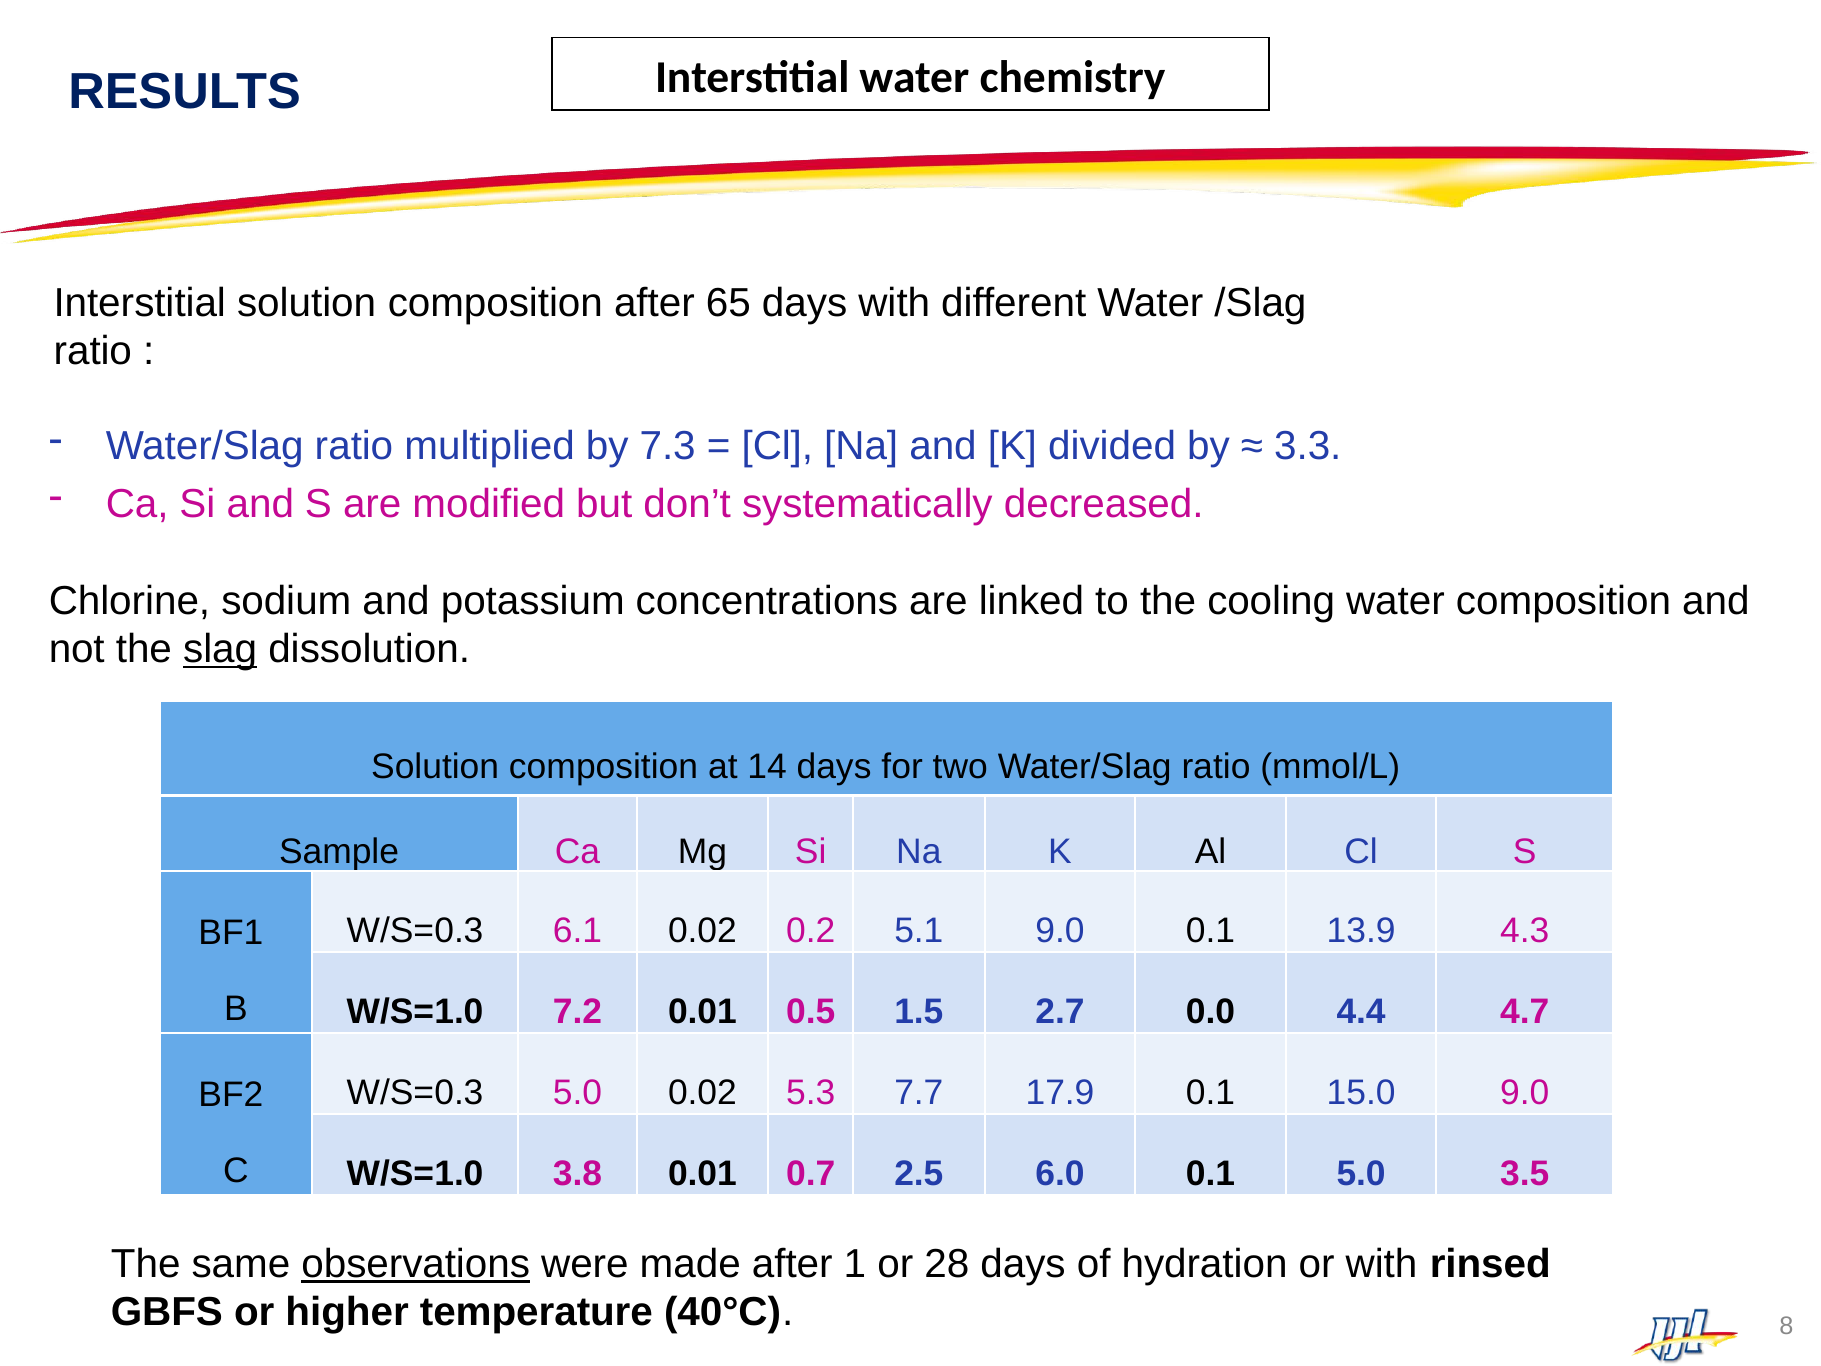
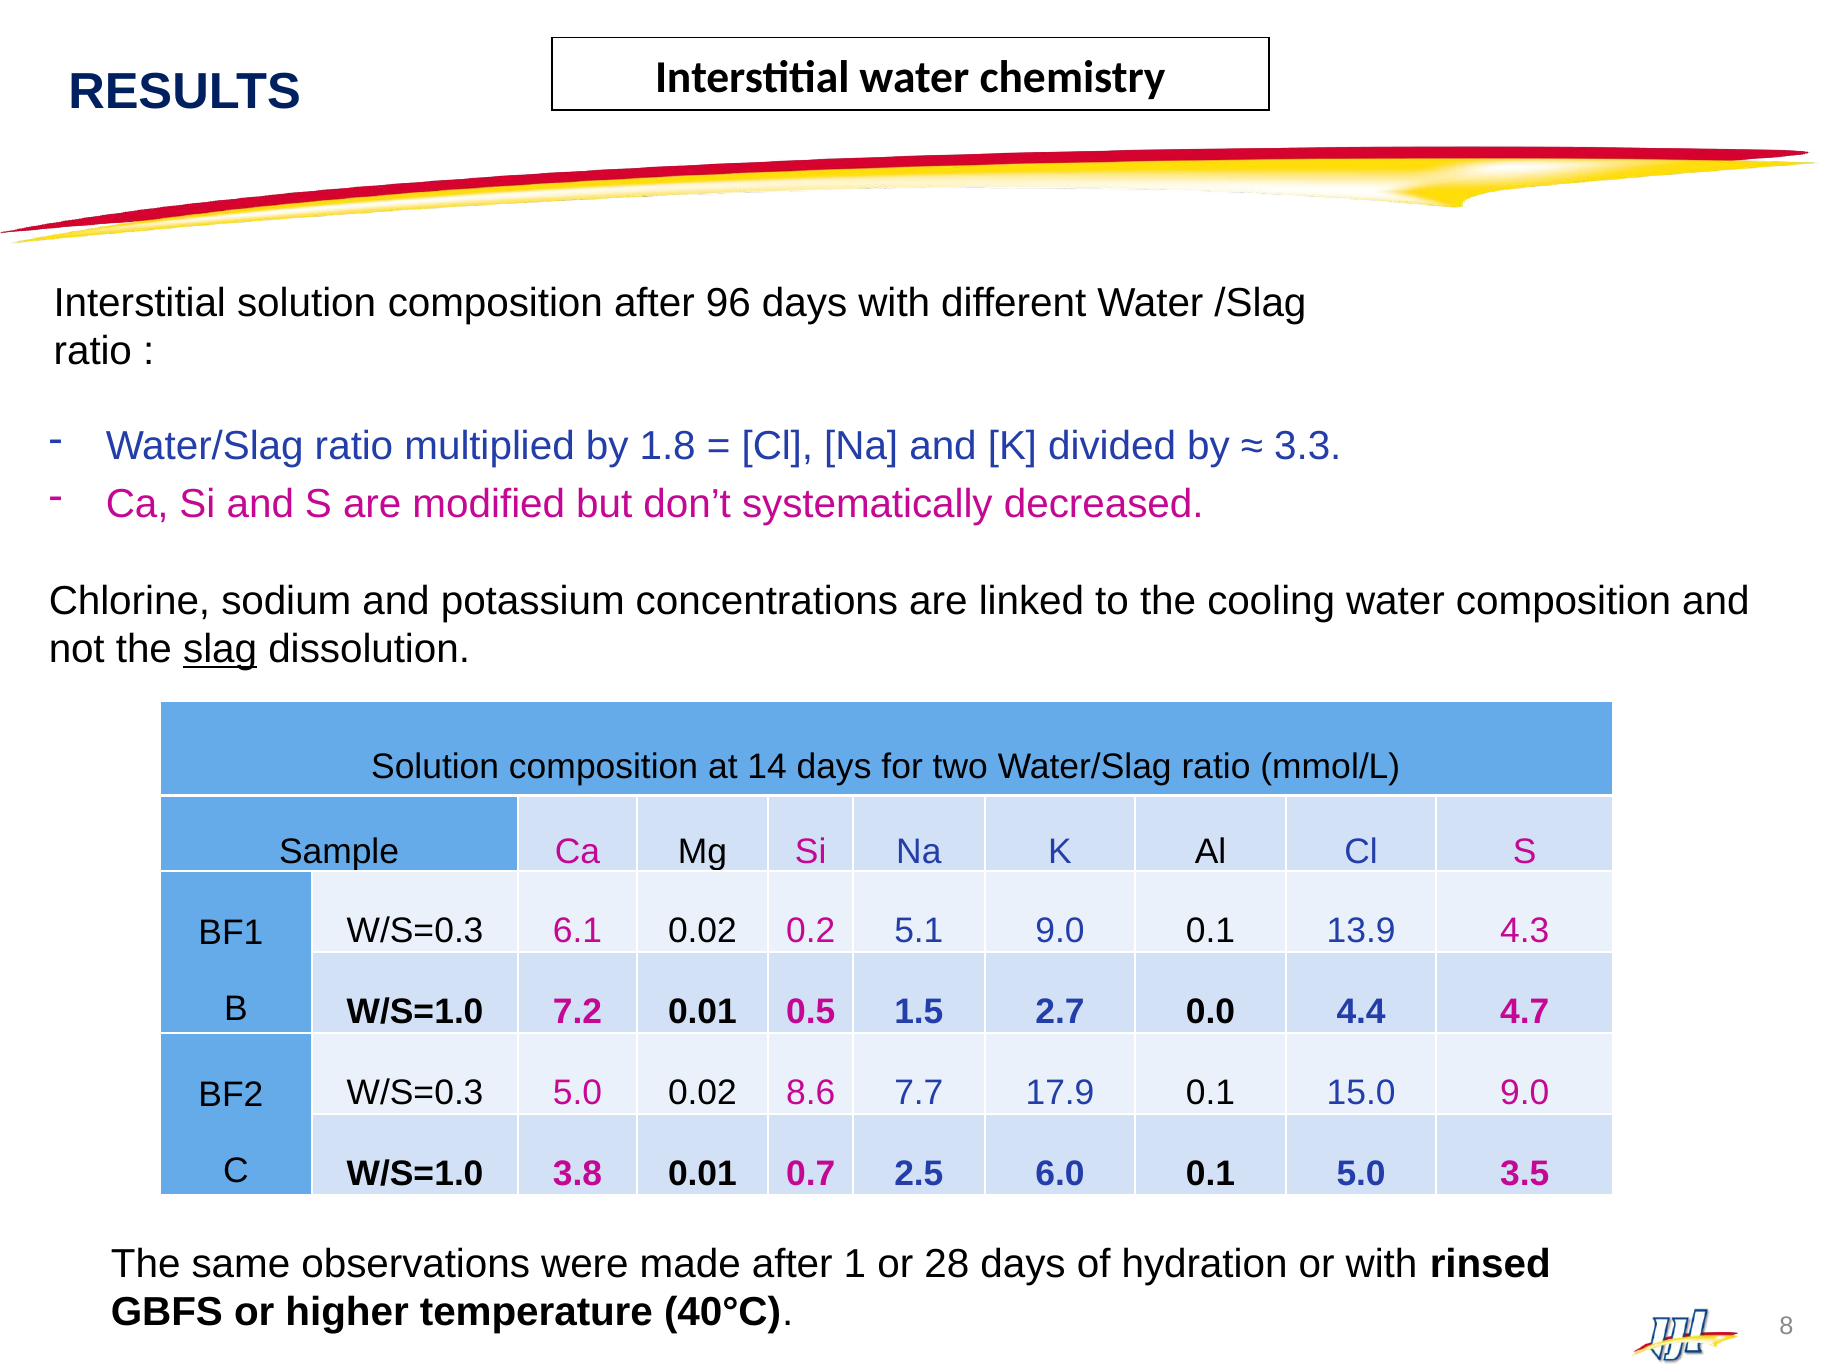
65: 65 -> 96 (728, 303)
7.3: 7.3 -> 1.8 (668, 446)
5.3: 5.3 -> 8.6 (811, 1092)
observations underline: present -> none (416, 1264)
